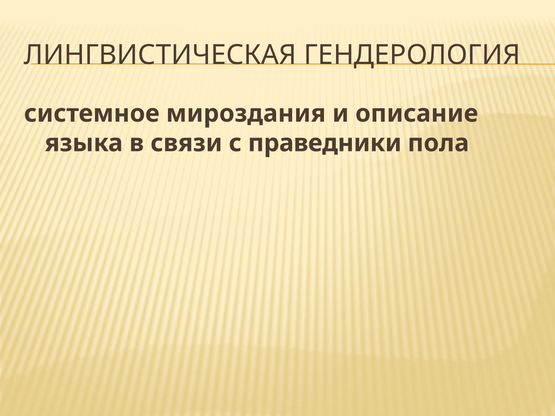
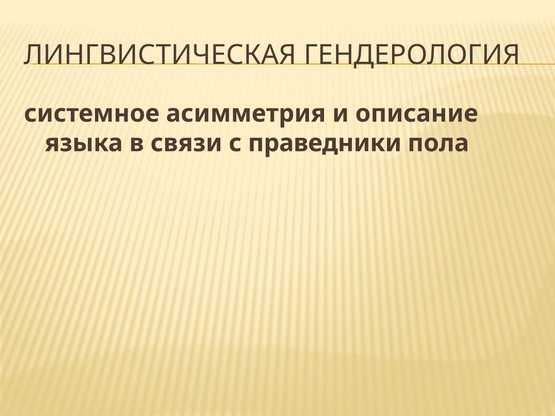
мироздания: мироздания -> асимметрия (246, 114)
